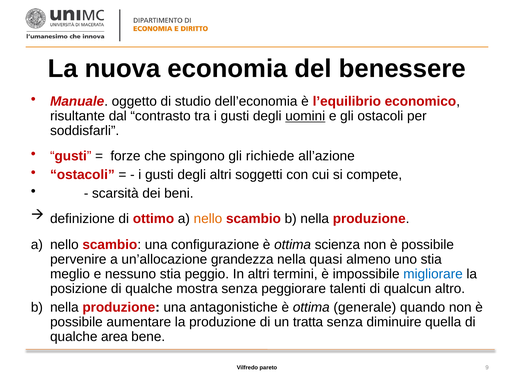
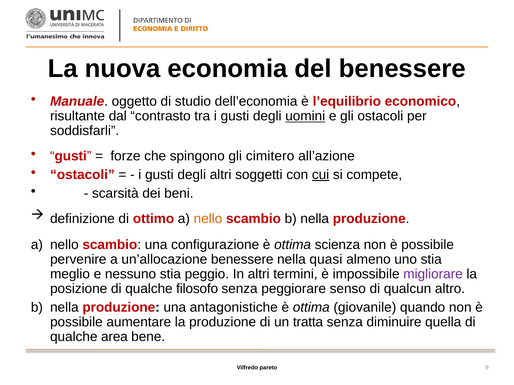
richiede: richiede -> cimitero (270, 156)
cui underline: none -> present (321, 175)
un’allocazione grandezza: grandezza -> benessere (242, 260)
migliorare colour: blue -> purple (433, 274)
mostra: mostra -> filosofo (197, 289)
talenti: talenti -> senso (348, 289)
generale: generale -> giovanile (365, 308)
